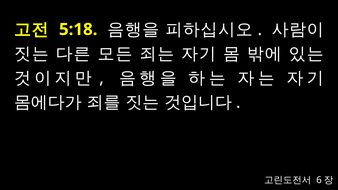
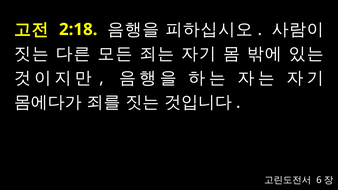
5:18: 5:18 -> 2:18 (78, 29)
